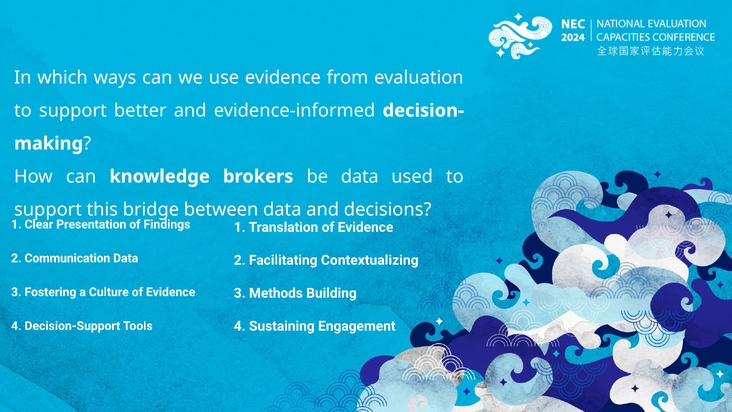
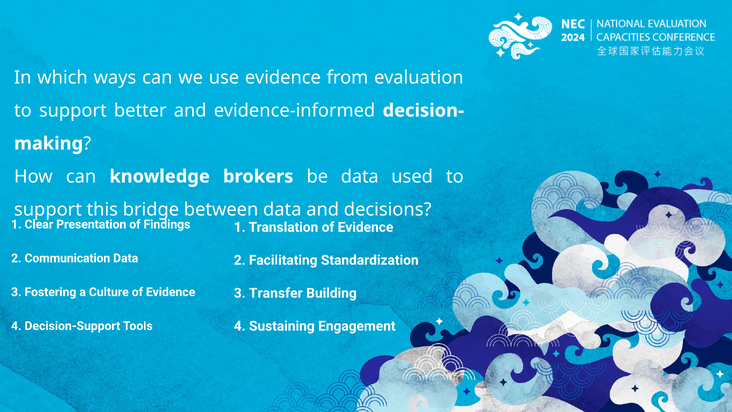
Contextualizing: Contextualizing -> Standardization (370, 260)
Methods: Methods -> Transfer (276, 293)
